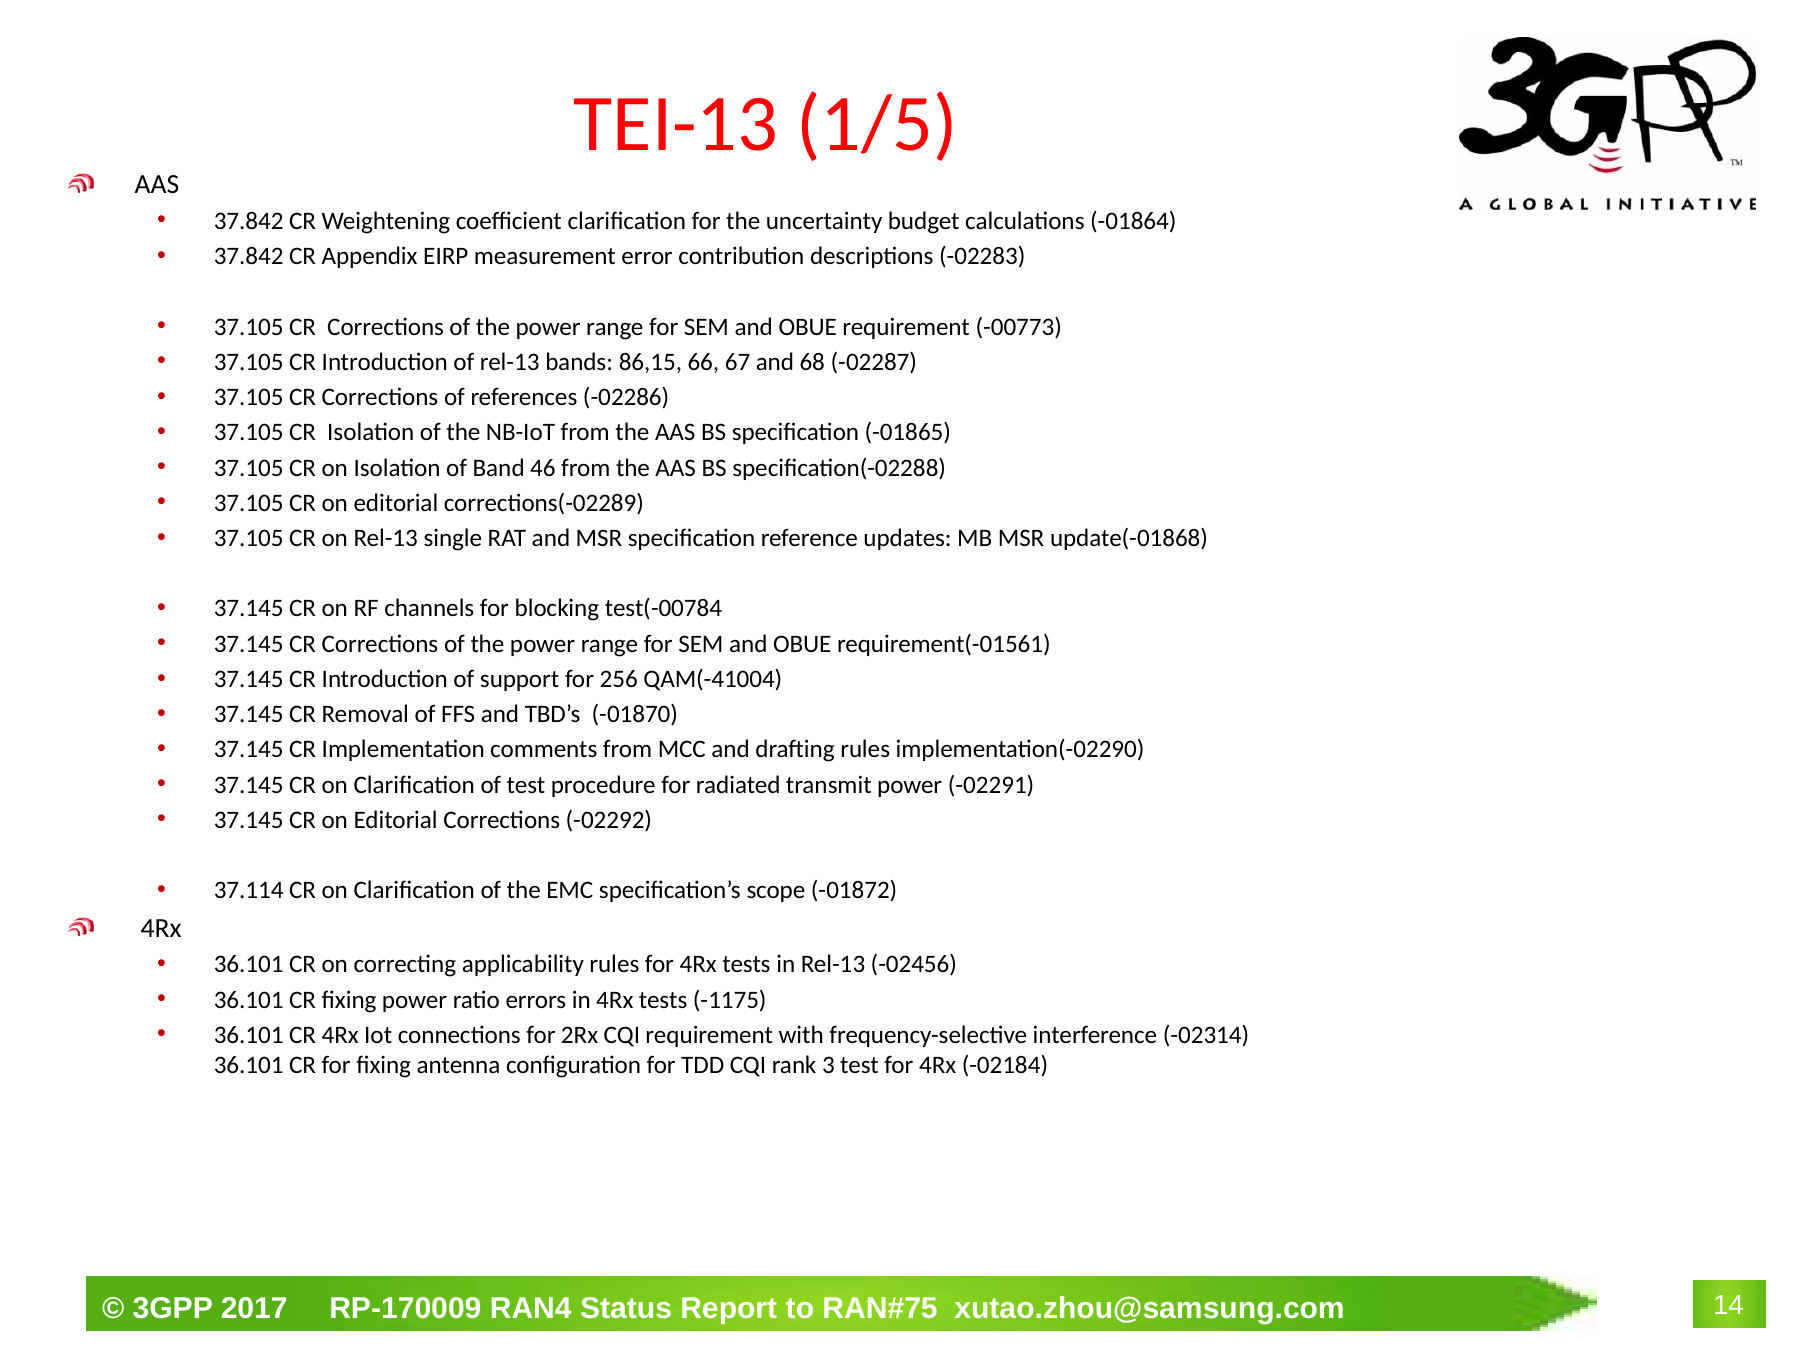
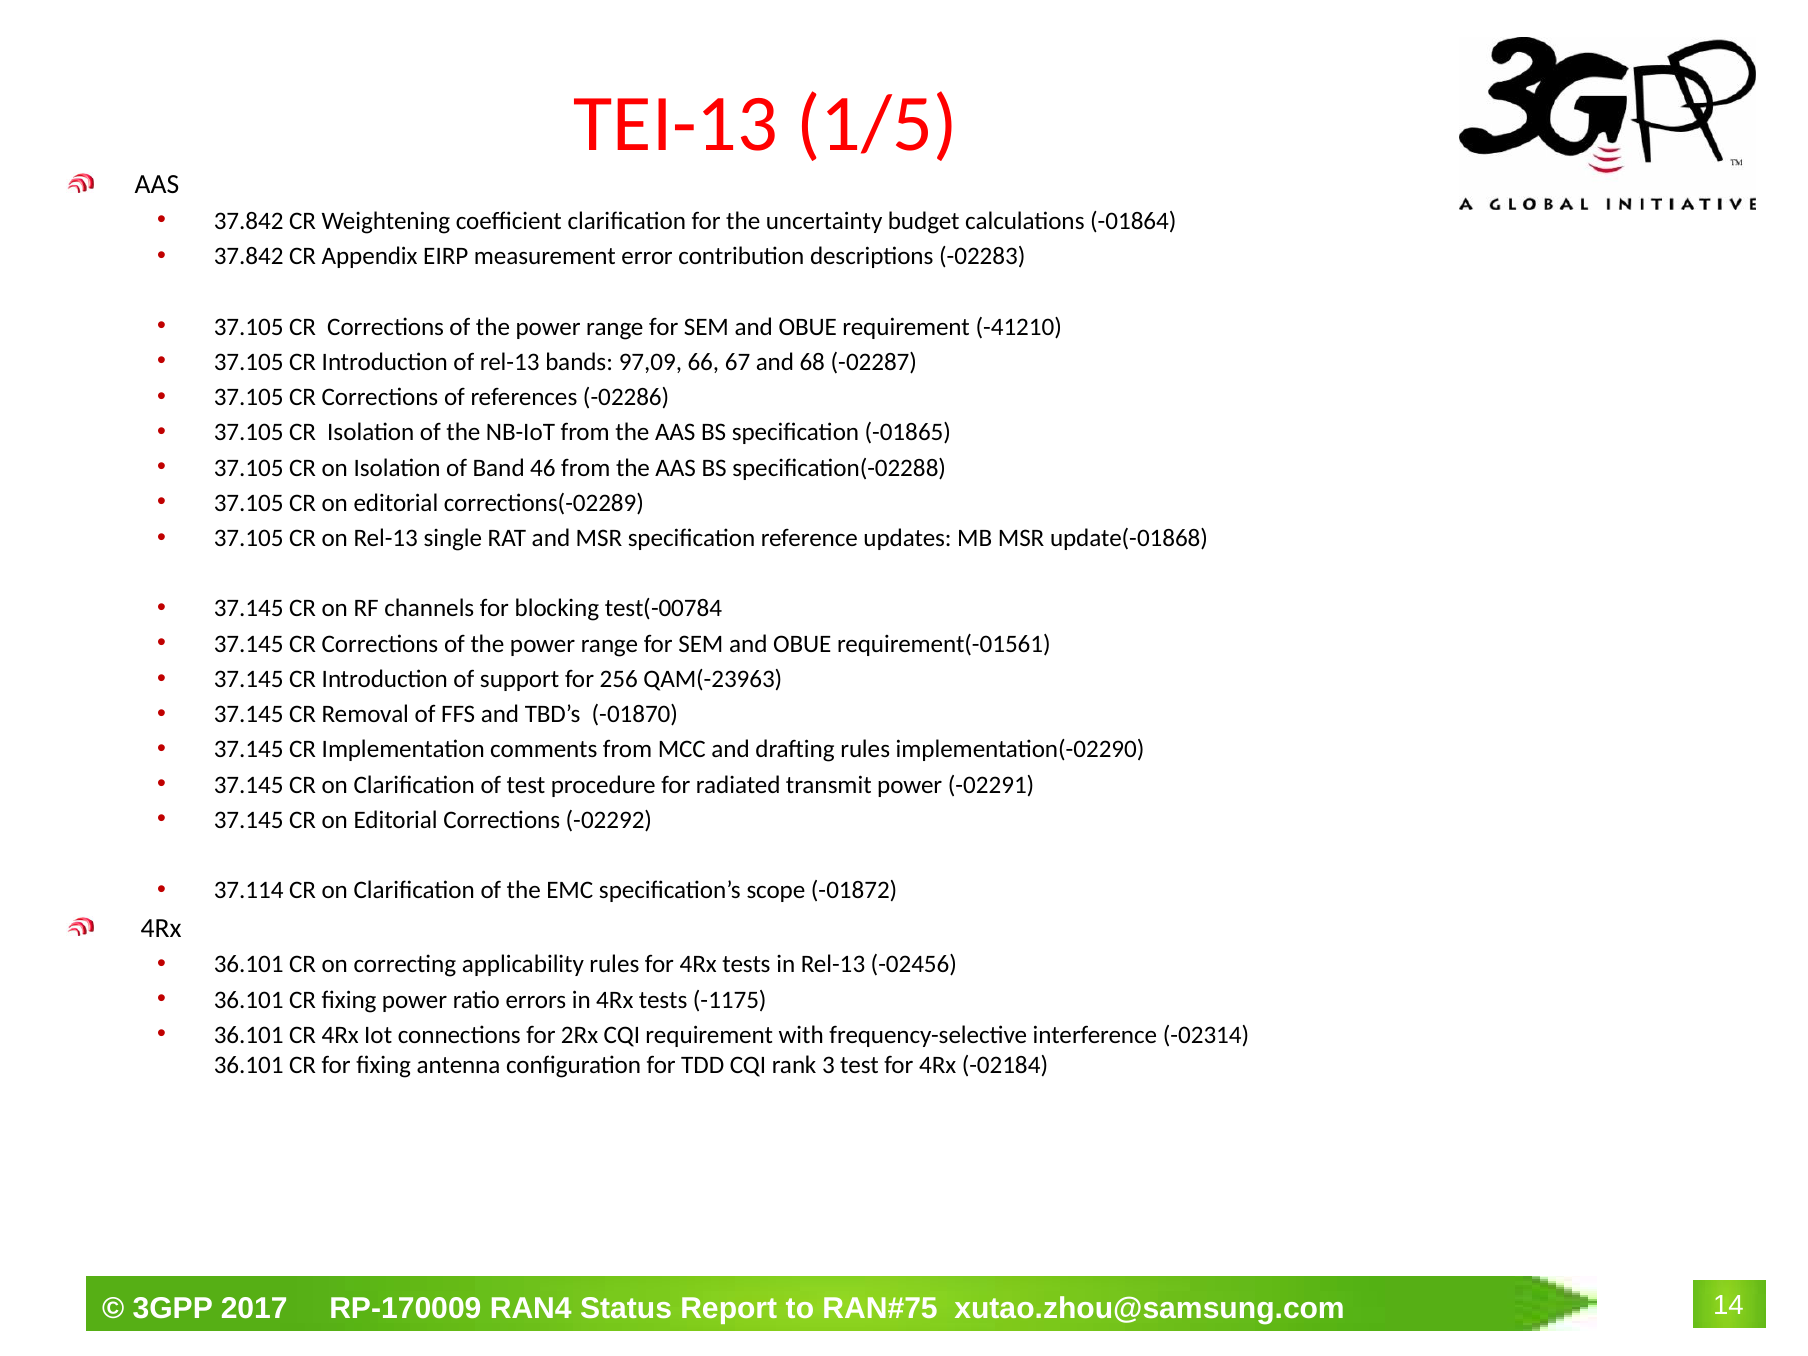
-00773: -00773 -> -41210 (1019, 327)
86,15: 86,15 -> 97,09 (650, 362)
QAM(-41004: QAM(-41004 -> QAM(-23963 (713, 679)
